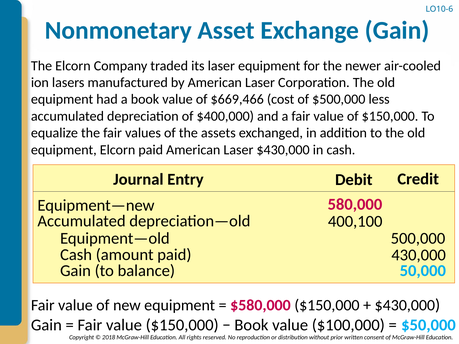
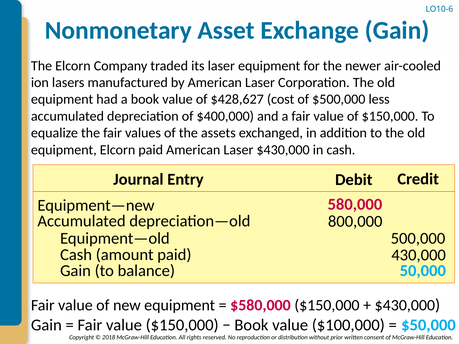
$669,466: $669,466 -> $428,627 (237, 99)
400,100: 400,100 -> 800,000 (355, 222)
